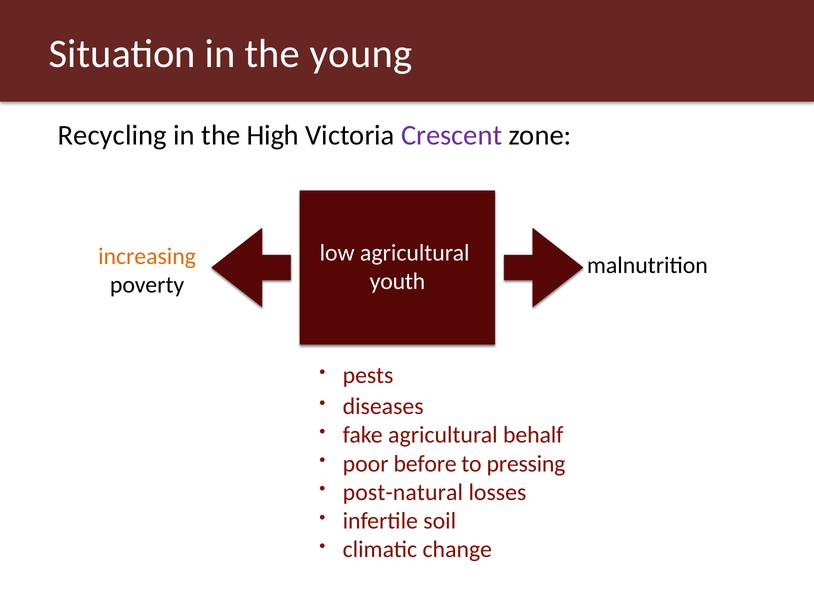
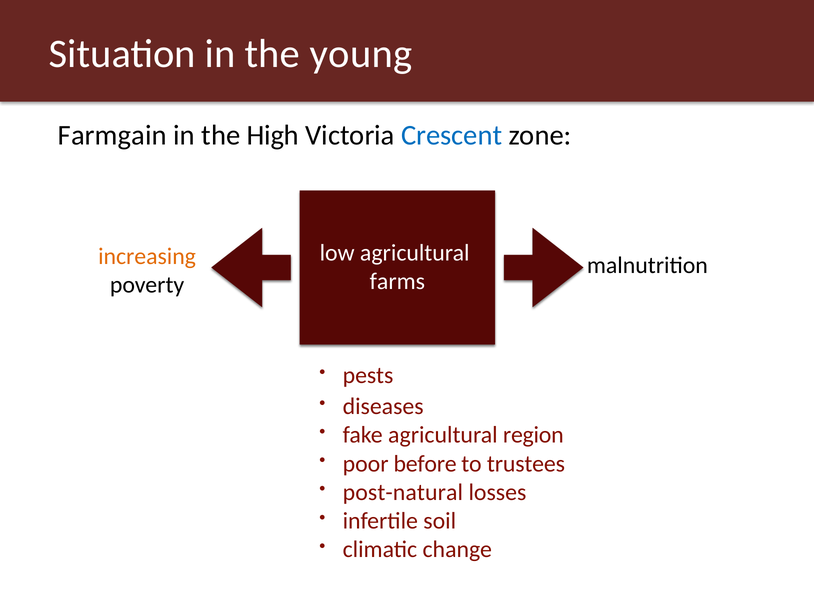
Recycling: Recycling -> Farmgain (112, 135)
Crescent colour: purple -> blue (452, 135)
youth: youth -> farms (397, 282)
behalf: behalf -> region (533, 435)
pressing: pressing -> trustees (526, 464)
